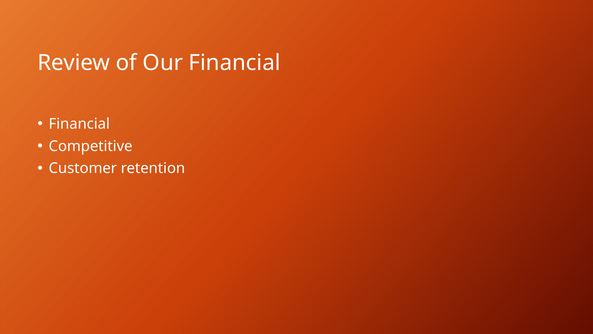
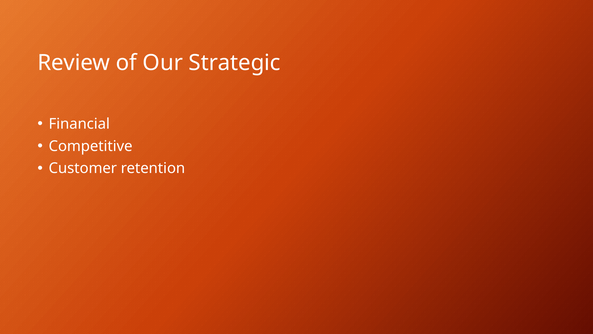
Our Financial: Financial -> Strategic (235, 63)
